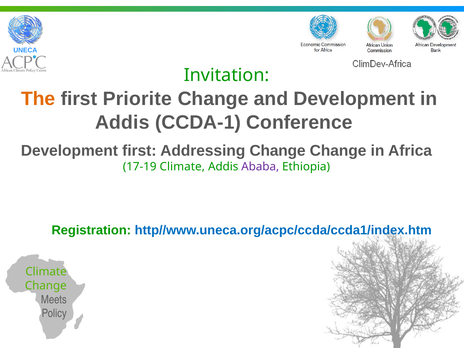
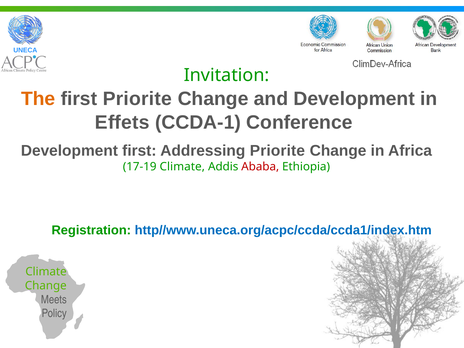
Addis: Addis -> Effets (122, 122)
Addressing Change: Change -> Priorite (277, 151)
Ababa colour: purple -> red (260, 167)
